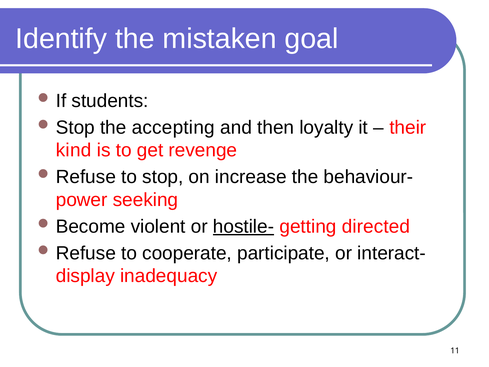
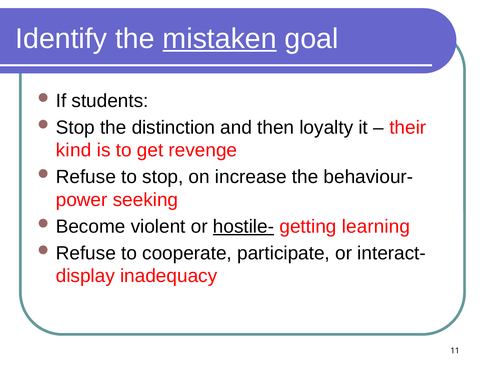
mistaken underline: none -> present (220, 39)
accepting: accepting -> distinction (173, 127)
directed: directed -> learning (376, 226)
